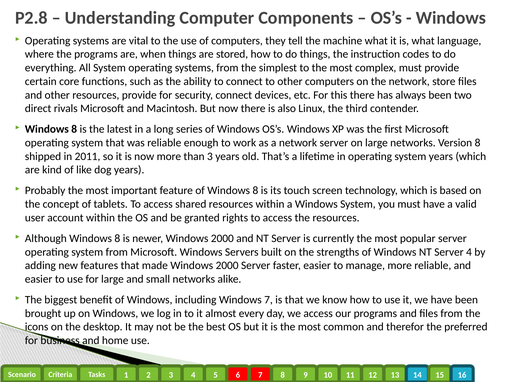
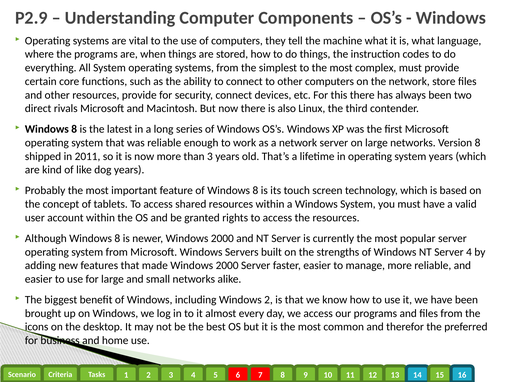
P2.8: P2.8 -> P2.9 (31, 18)
Windows 7: 7 -> 2 (268, 300)
